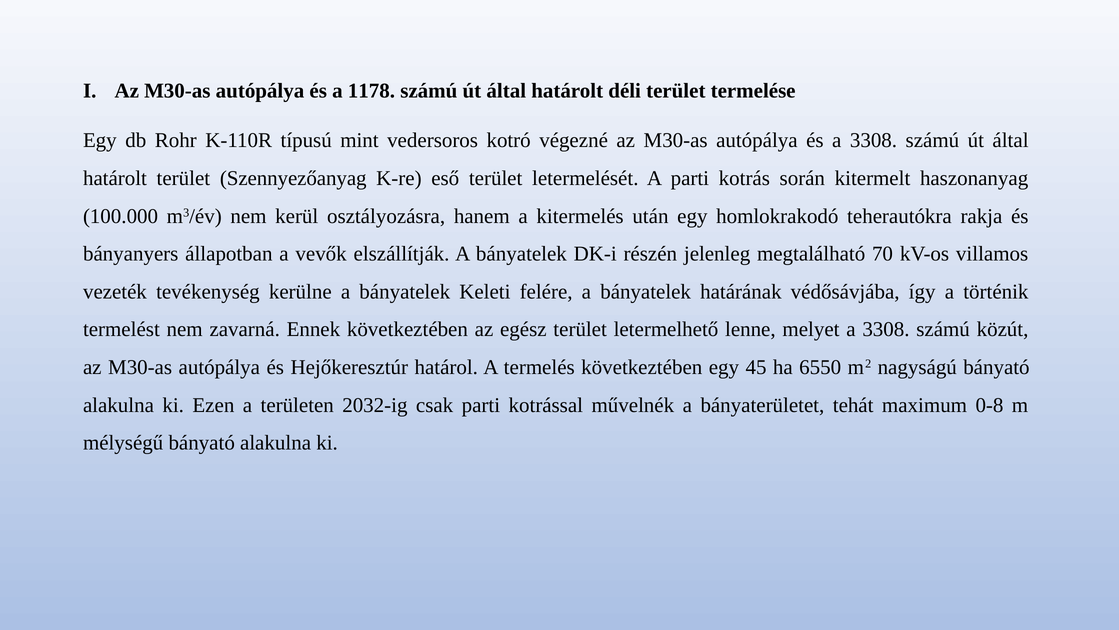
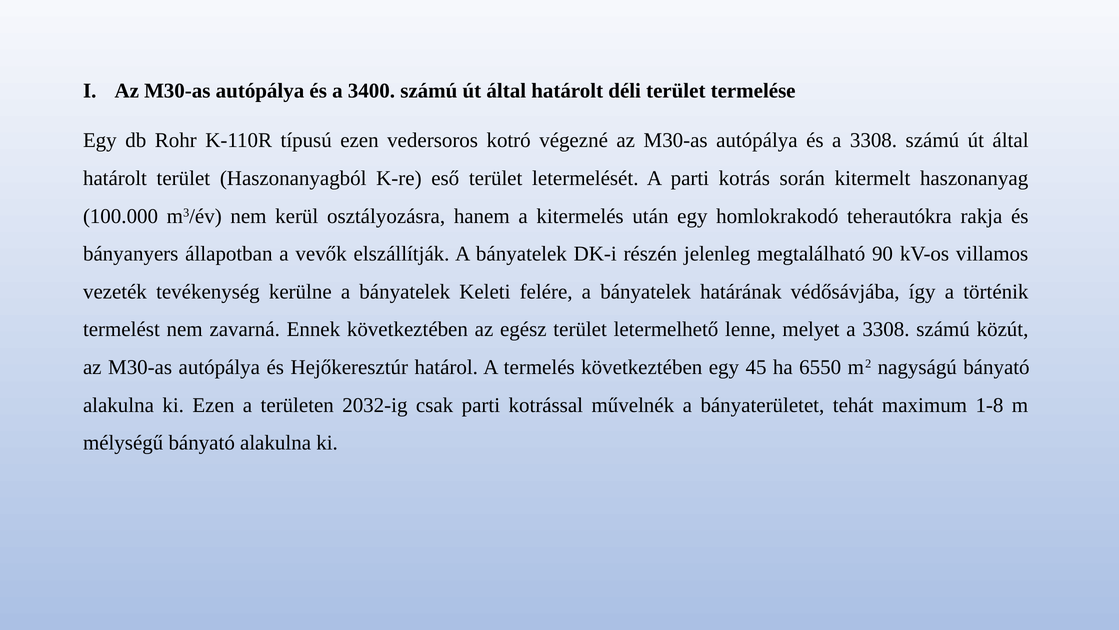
1178: 1178 -> 3400 (371, 91)
típusú mint: mint -> ezen (359, 140)
Szennyezőanyag: Szennyezőanyag -> Haszonanyagból (293, 178)
70: 70 -> 90 (882, 254)
0-8: 0-8 -> 1-8 (989, 405)
